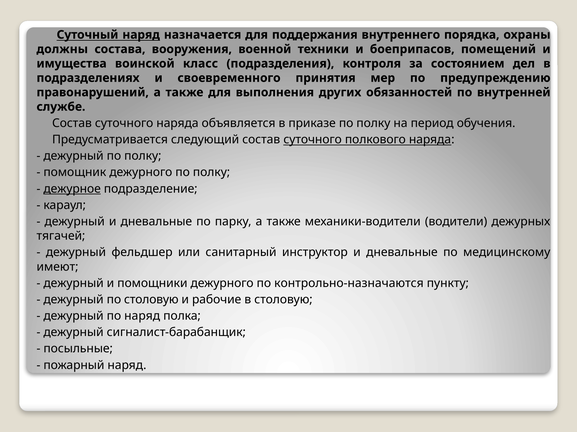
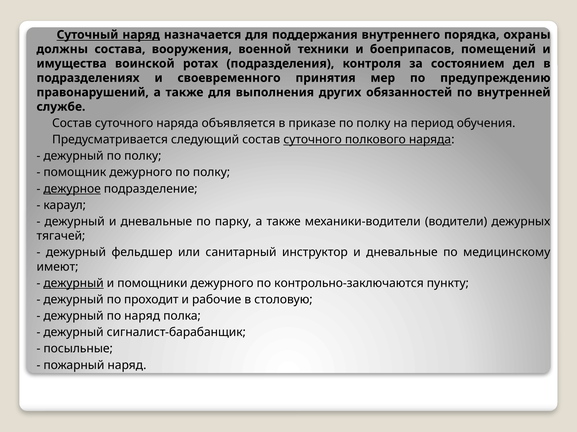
класс: класс -> ротах (201, 64)
дежурный underline: none -> present (74, 284)
контрольно-назначаются: контрольно-назначаются -> контрольно-заключаются (349, 284)
по столовую: столовую -> проходит (151, 300)
